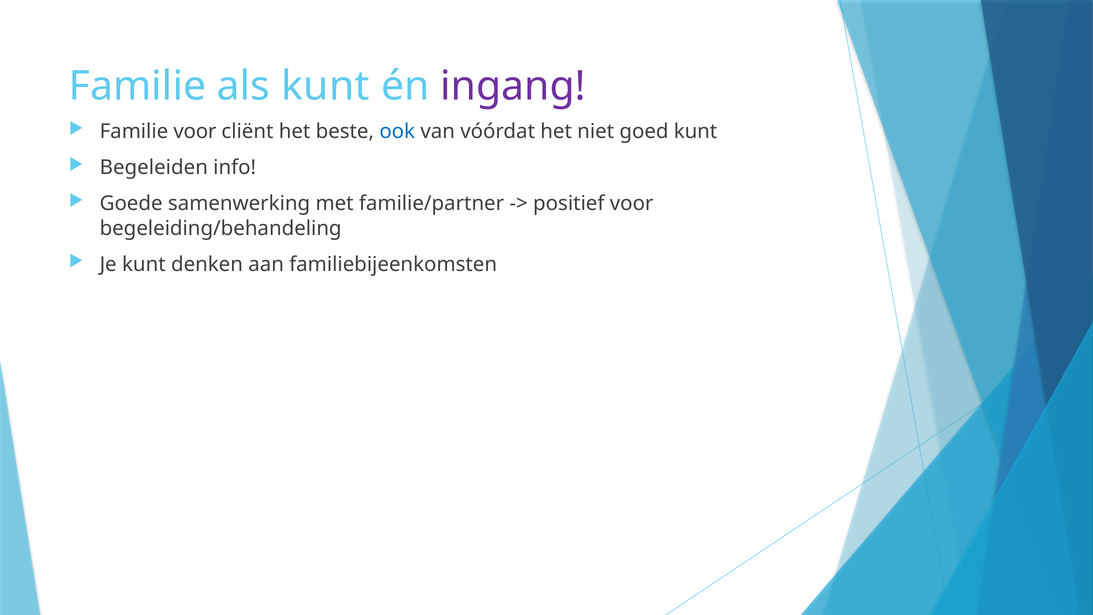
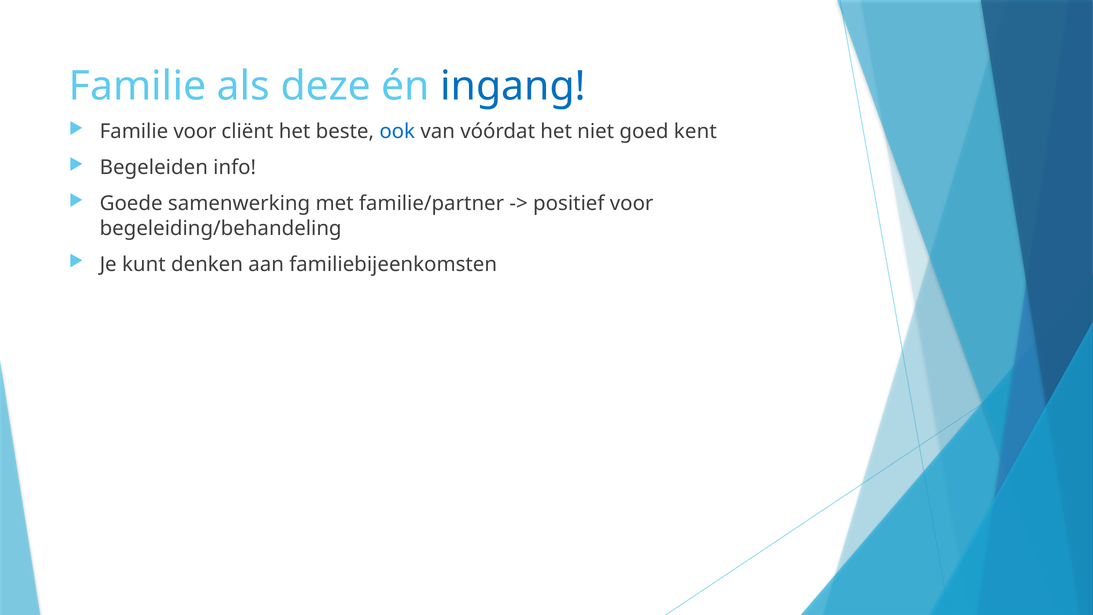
als kunt: kunt -> deze (326, 86)
ingang colour: purple -> blue (513, 86)
goed kunt: kunt -> kent (695, 132)
